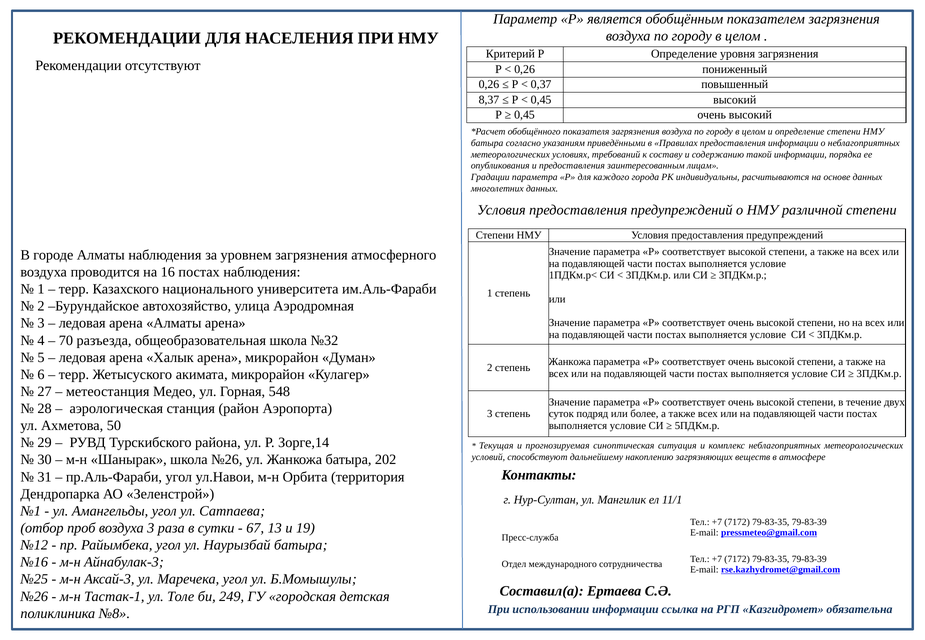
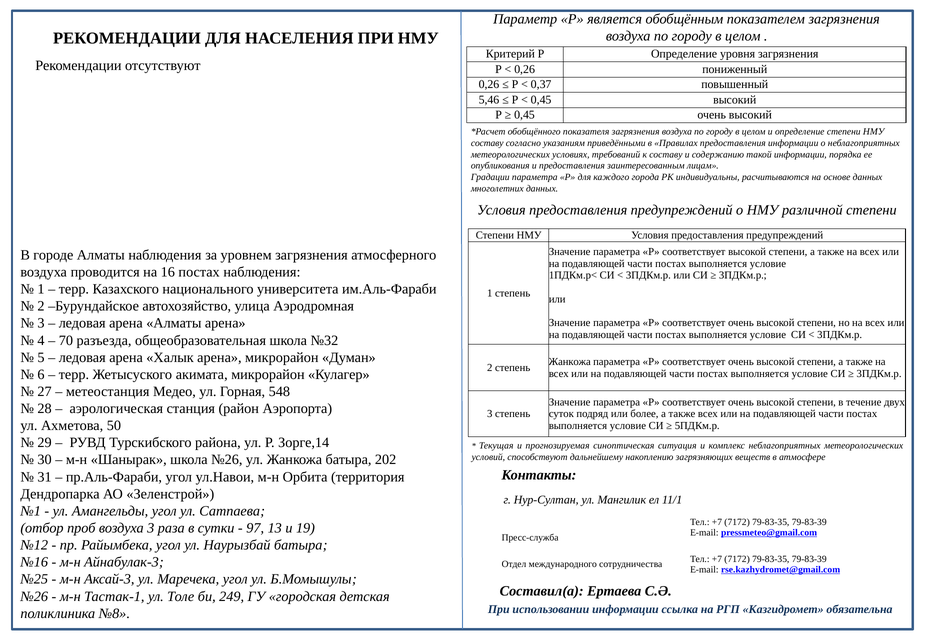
8,37: 8,37 -> 5,46 (489, 100)
батыра: батыра -> составу (487, 143)
67: 67 -> 97 (255, 528)
